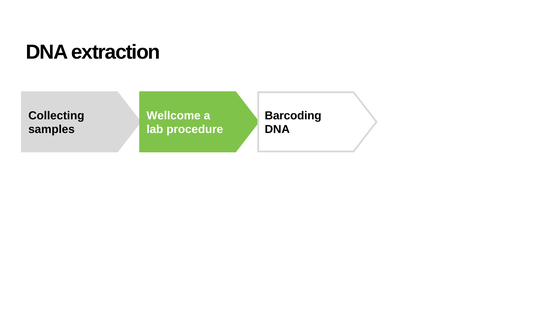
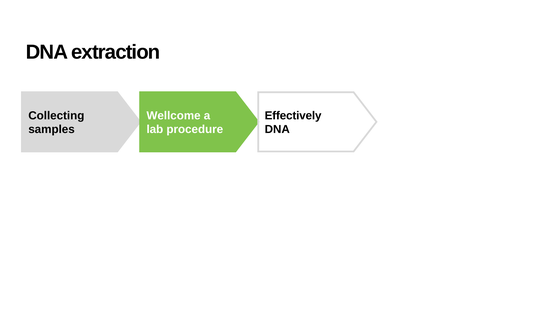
Barcoding: Barcoding -> Effectively (293, 115)
